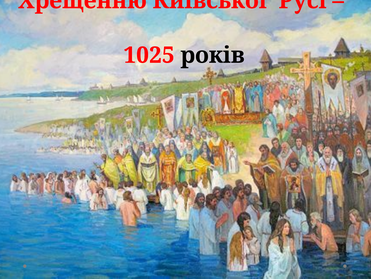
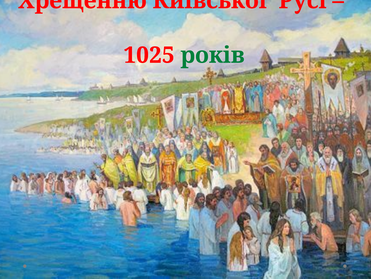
років colour: black -> green (213, 55)
